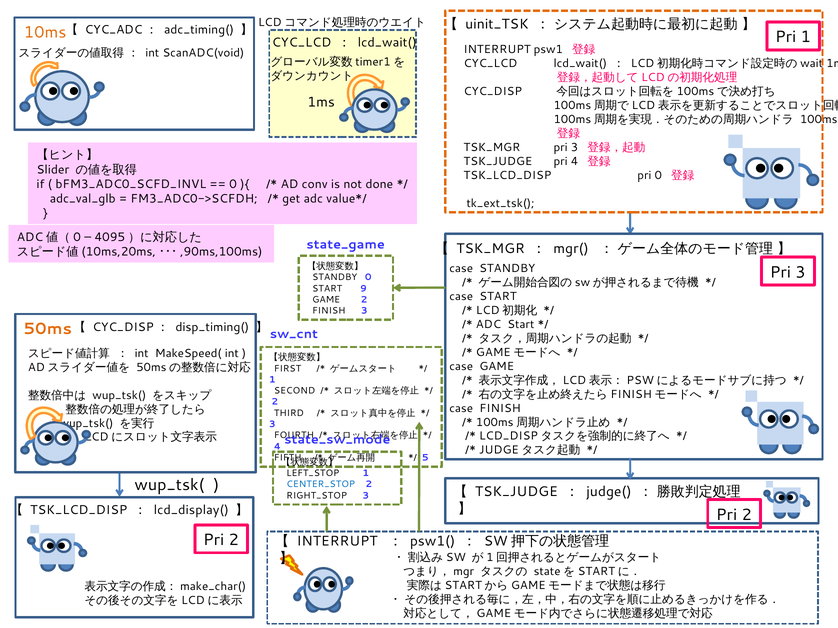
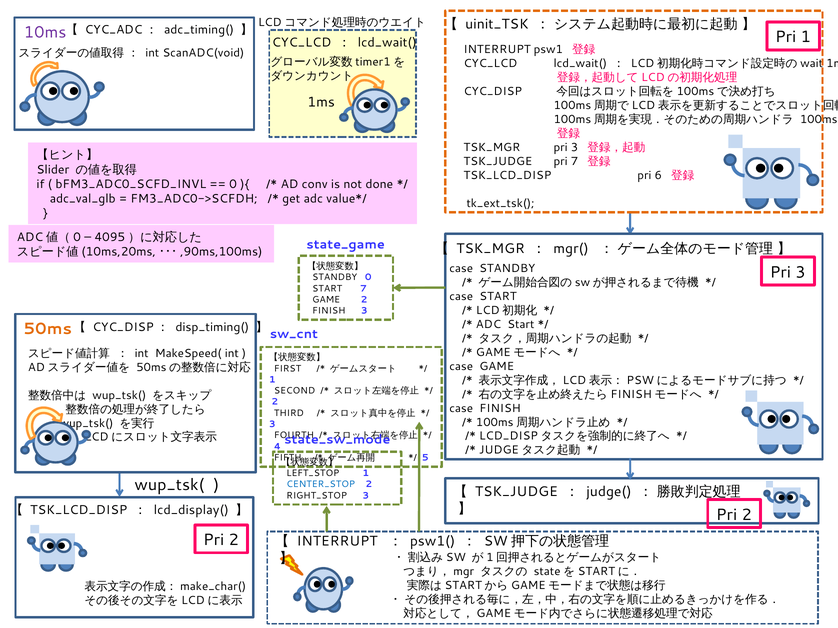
10ms colour: orange -> purple (45, 32)
pri 4: 4 -> 7 (575, 161)
pri 0: 0 -> 6 (658, 175)
START 9: 9 -> 7 (364, 289)
